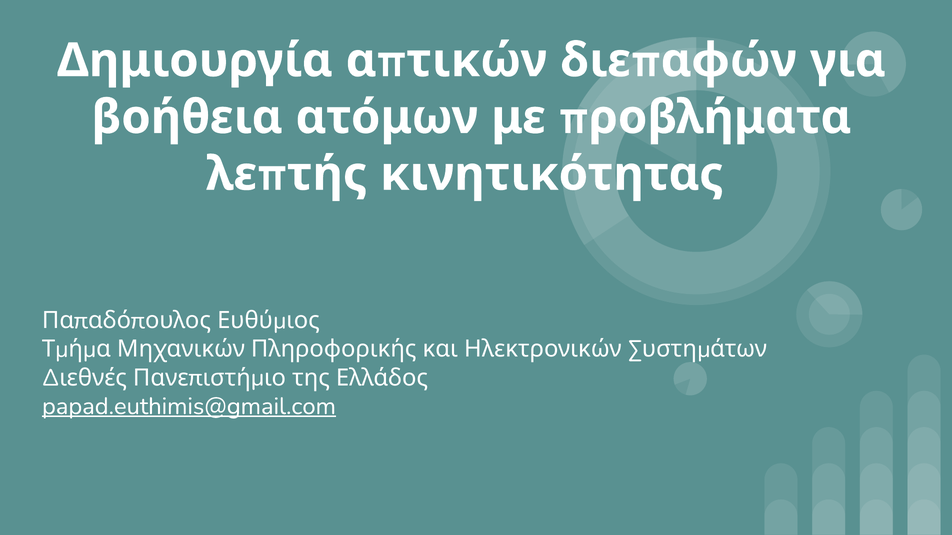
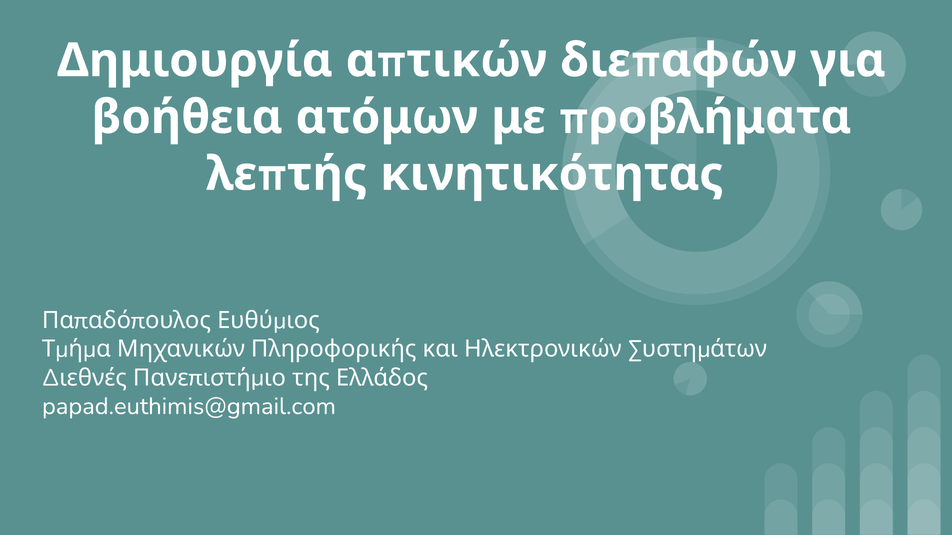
papad.euthimis@gmail.com underline: present -> none (189, 407)
